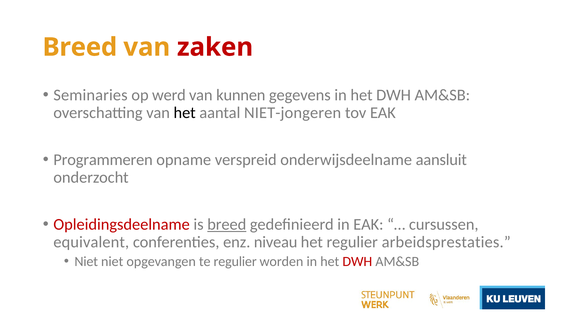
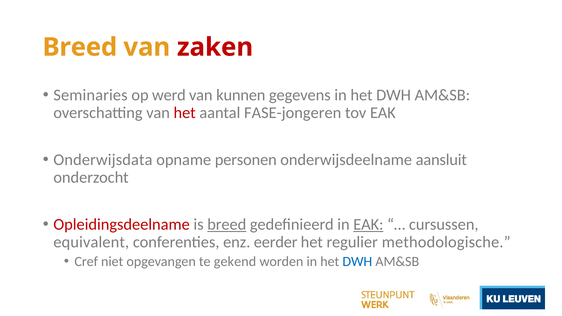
het colour: black -> red (185, 113)
NIET-jongeren: NIET-jongeren -> FASE-jongeren (293, 113)
Programmeren: Programmeren -> Onderwijsdata (103, 160)
verspreid: verspreid -> personen (246, 160)
EAK underline: none -> present (368, 224)
niveau: niveau -> eerder (276, 242)
arbeidsprestaties: arbeidsprestaties -> methodologische (446, 242)
Niet: Niet -> Cref (86, 261)
te regulier: regulier -> gekend (235, 261)
DWH colour: red -> blue (357, 261)
